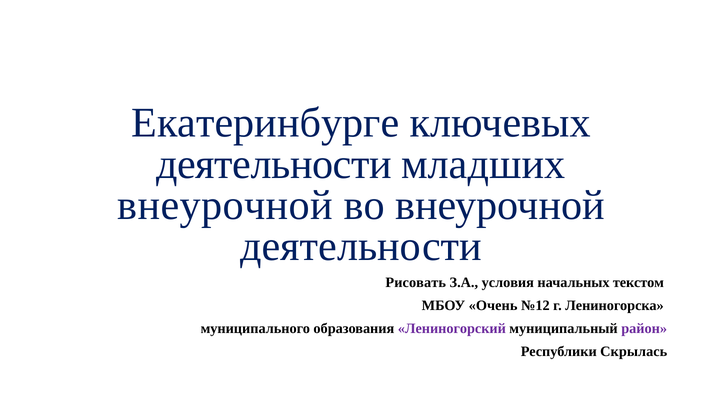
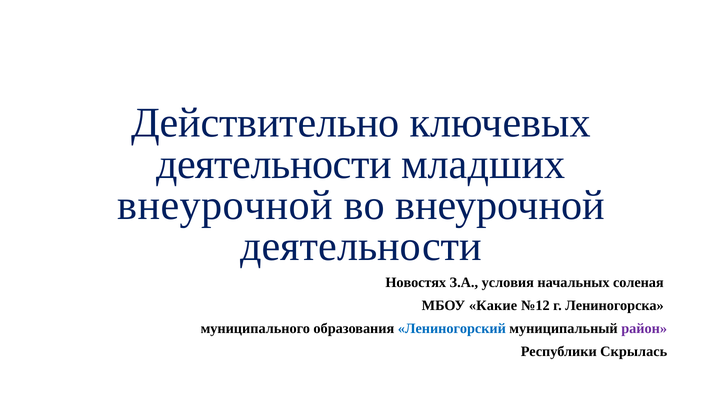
Екатеринбурге: Екатеринбурге -> Действительно (265, 123)
Рисовать: Рисовать -> Новостях (416, 283)
текстом: текстом -> соленая (638, 283)
Очень: Очень -> Какие (493, 306)
Лениногорский colour: purple -> blue (452, 329)
